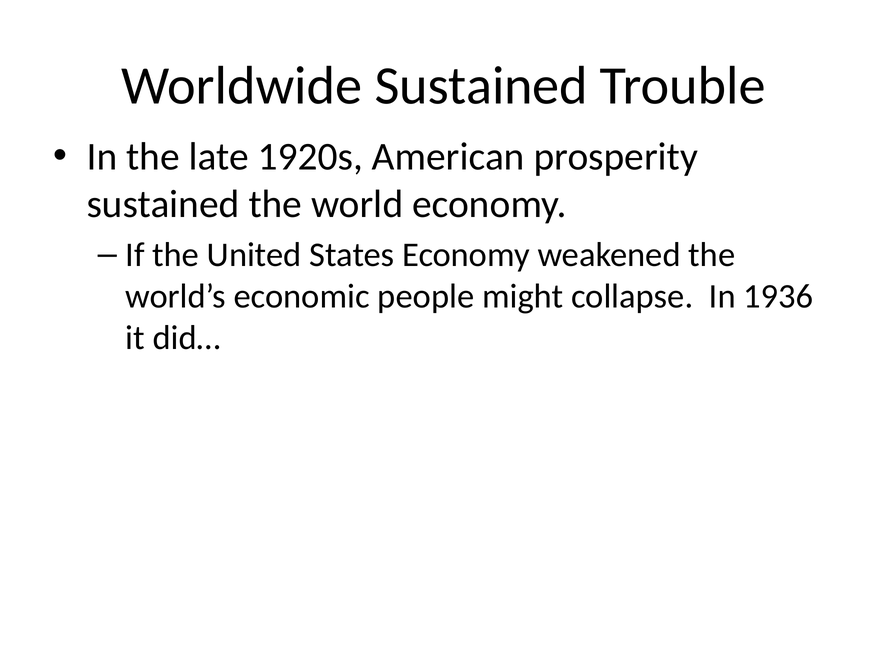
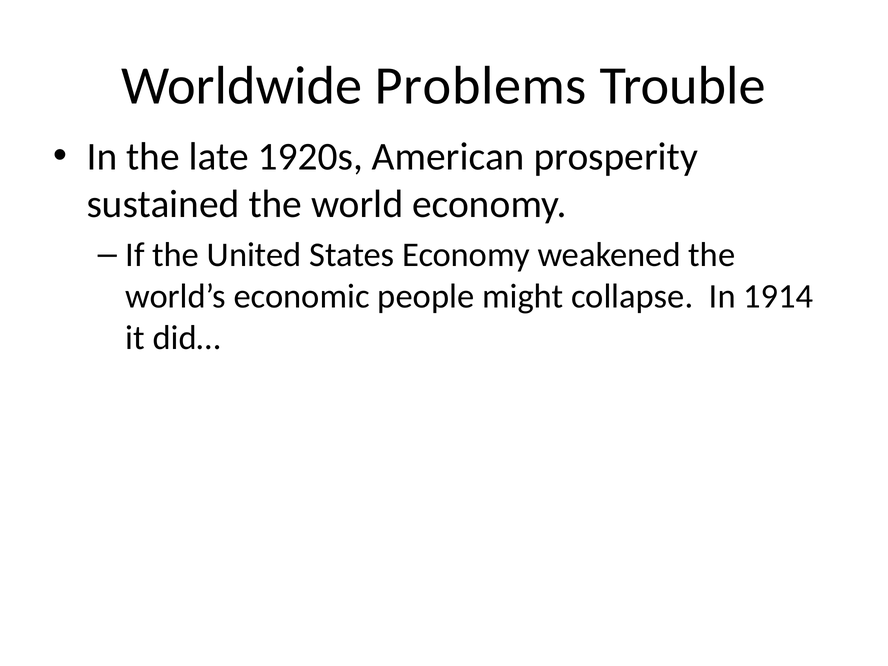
Worldwide Sustained: Sustained -> Problems (481, 86)
1936: 1936 -> 1914 (778, 296)
